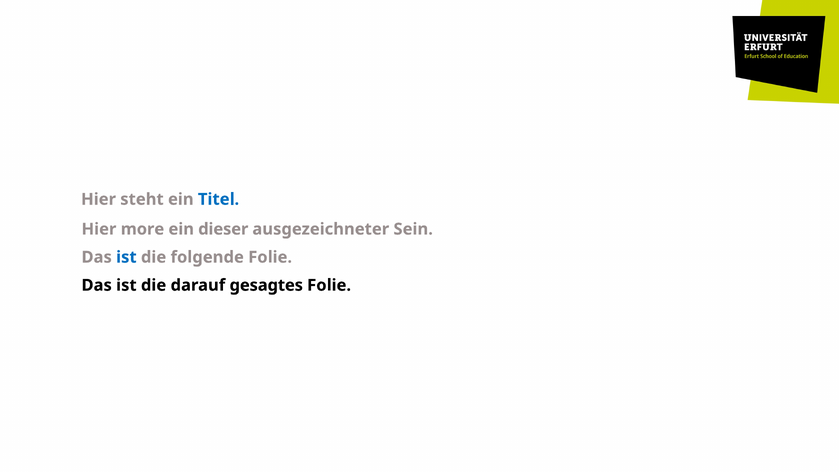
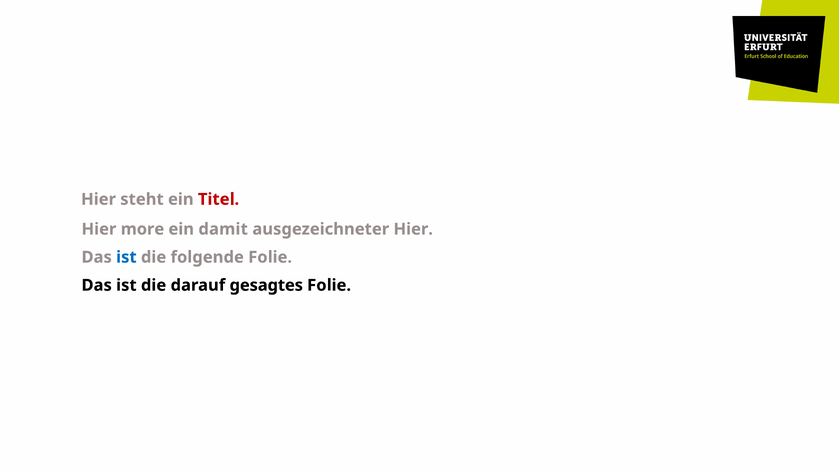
Titel colour: blue -> red (219, 199)
dieser: dieser -> damit (223, 229)
ausgezeichneter Sein: Sein -> Hier (413, 229)
